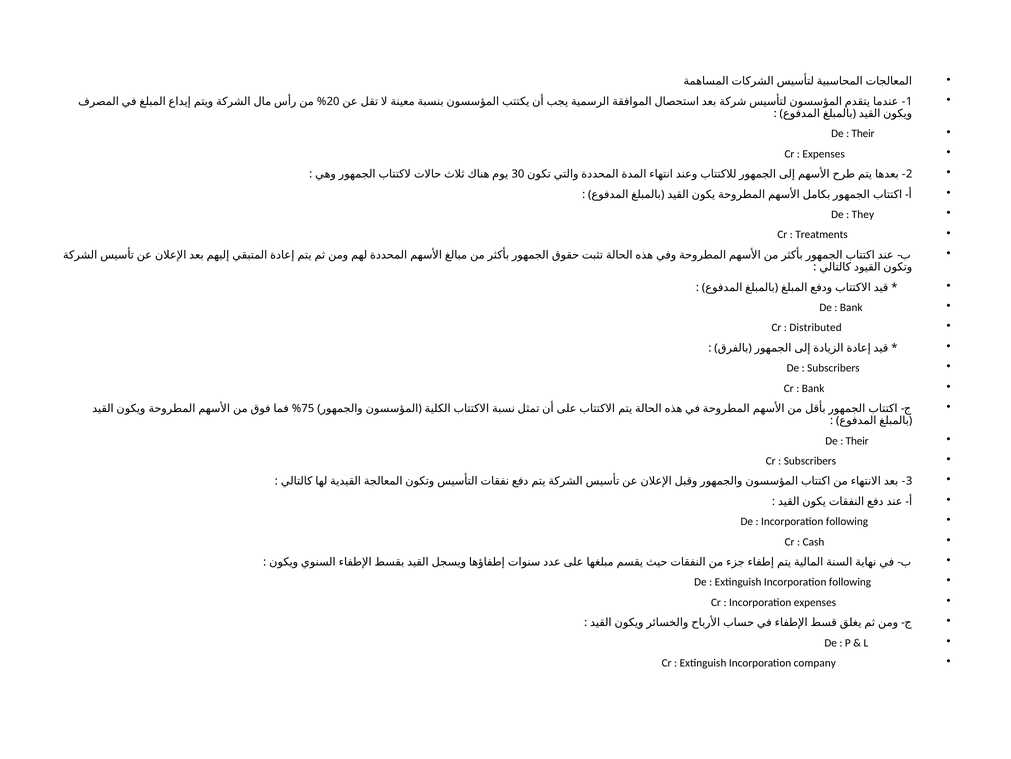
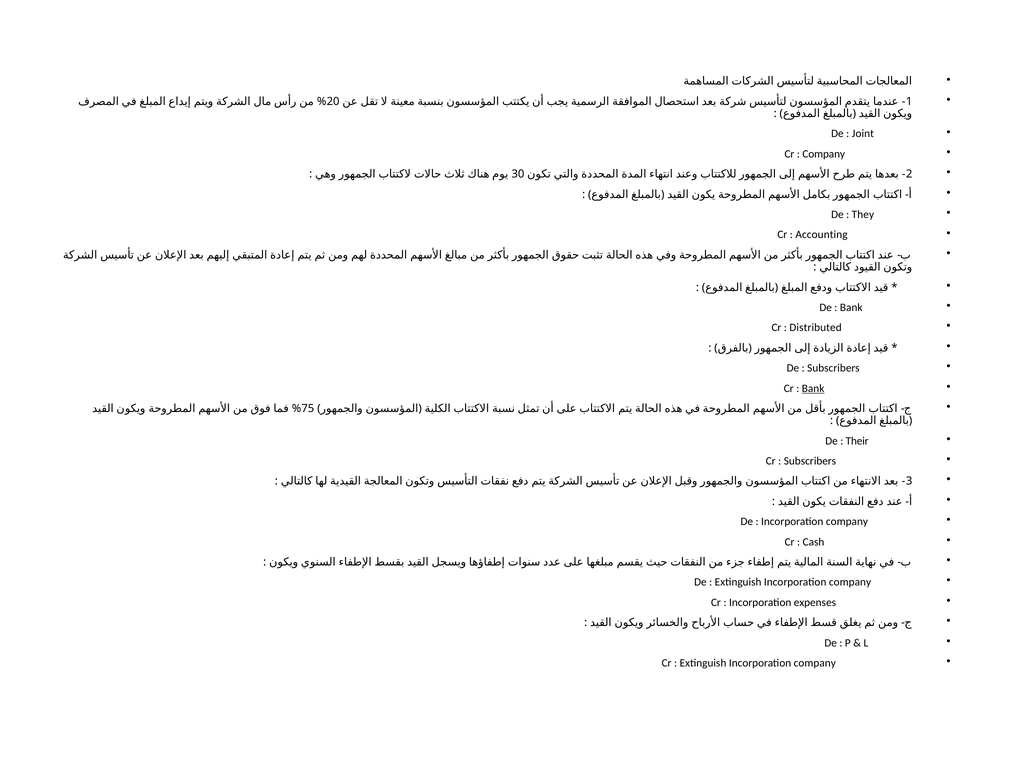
Their: Their -> Joint (863, 134)
Expenses: Expenses -> Company (824, 154)
Treatments: Treatments -> Accounting (822, 235)
Bank underline: none -> present (813, 388)
following: following -> company (847, 521)
following: following -> company (850, 582)
